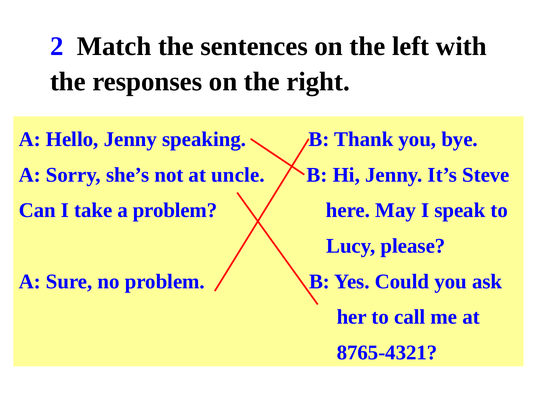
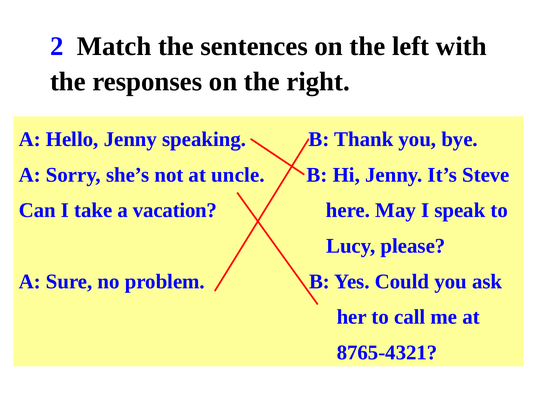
a problem: problem -> vacation (175, 210)
